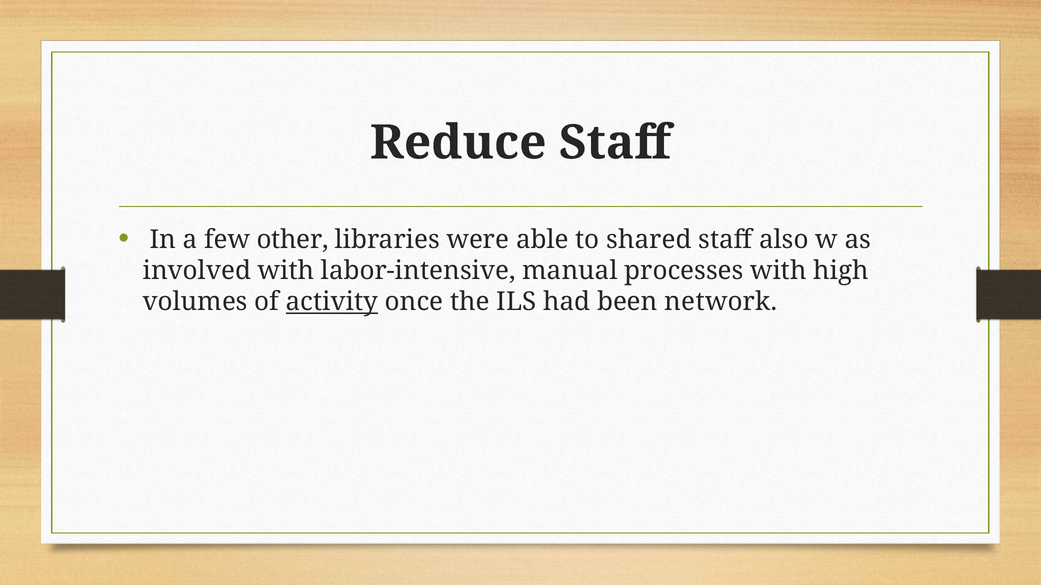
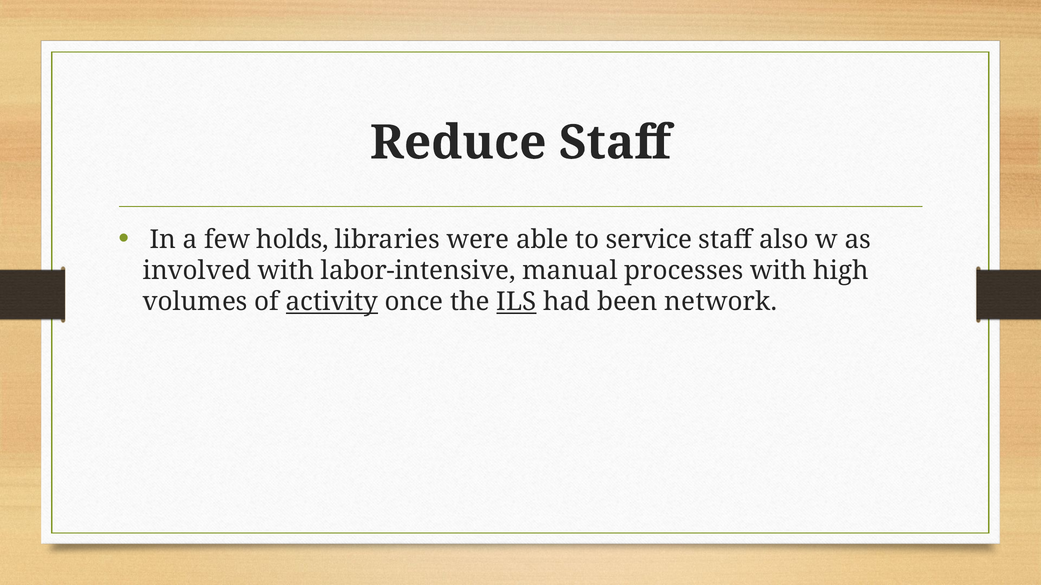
other: other -> holds (293, 240)
shared: shared -> service (649, 240)
ILS underline: none -> present (516, 302)
